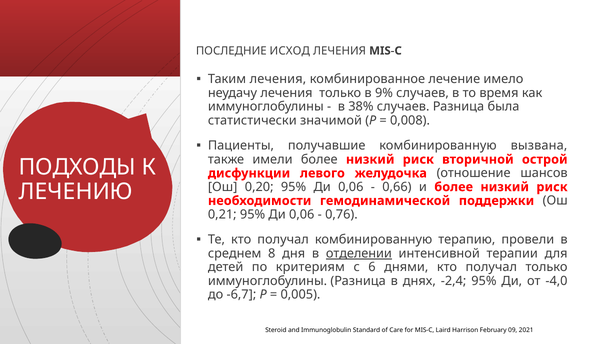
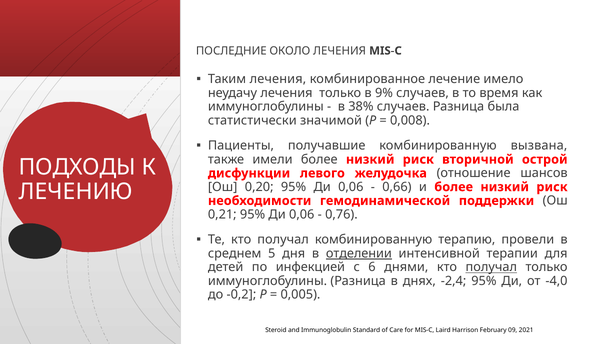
ИСХОД: ИСХОД -> ОКОЛО (290, 51)
8: 8 -> 5 (272, 254)
критериям: критериям -> инфекцией (310, 267)
получал underline: none -> present (491, 267)
-6,7: -6,7 -> -0,2 (241, 295)
